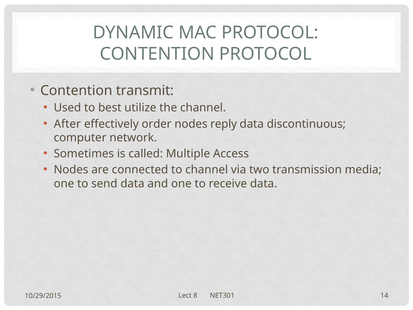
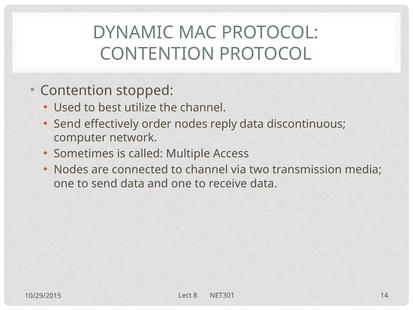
transmit: transmit -> stopped (145, 90)
After: After -> Send (67, 124)
